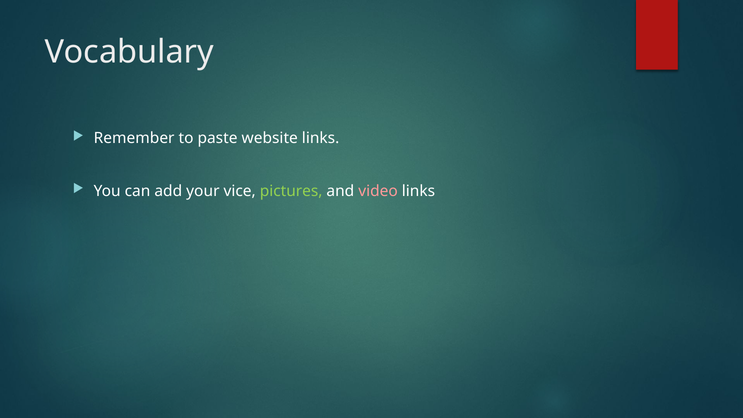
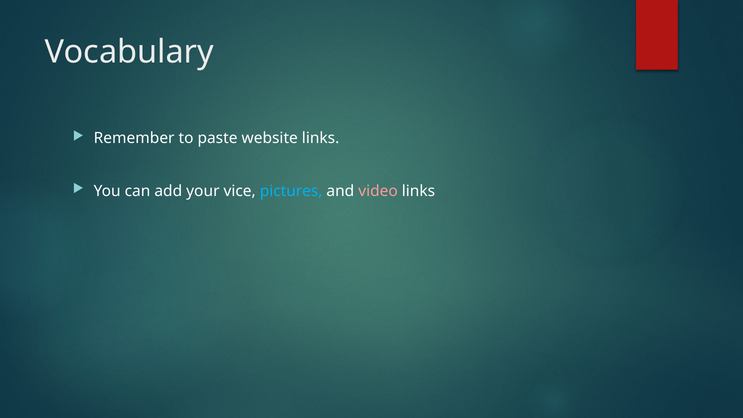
pictures colour: light green -> light blue (291, 191)
